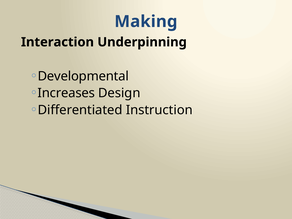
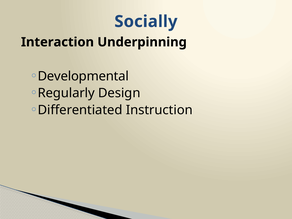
Making: Making -> Socially (146, 22)
Increases: Increases -> Regularly (66, 93)
